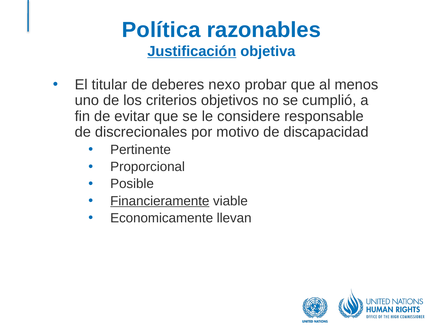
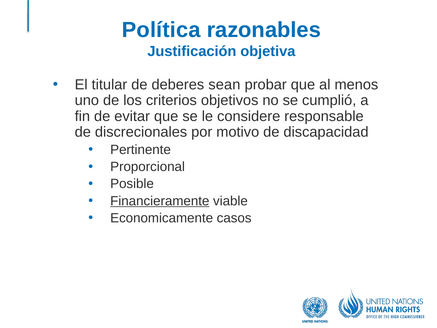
Justificación underline: present -> none (192, 51)
nexo: nexo -> sean (224, 85)
llevan: llevan -> casos (234, 218)
